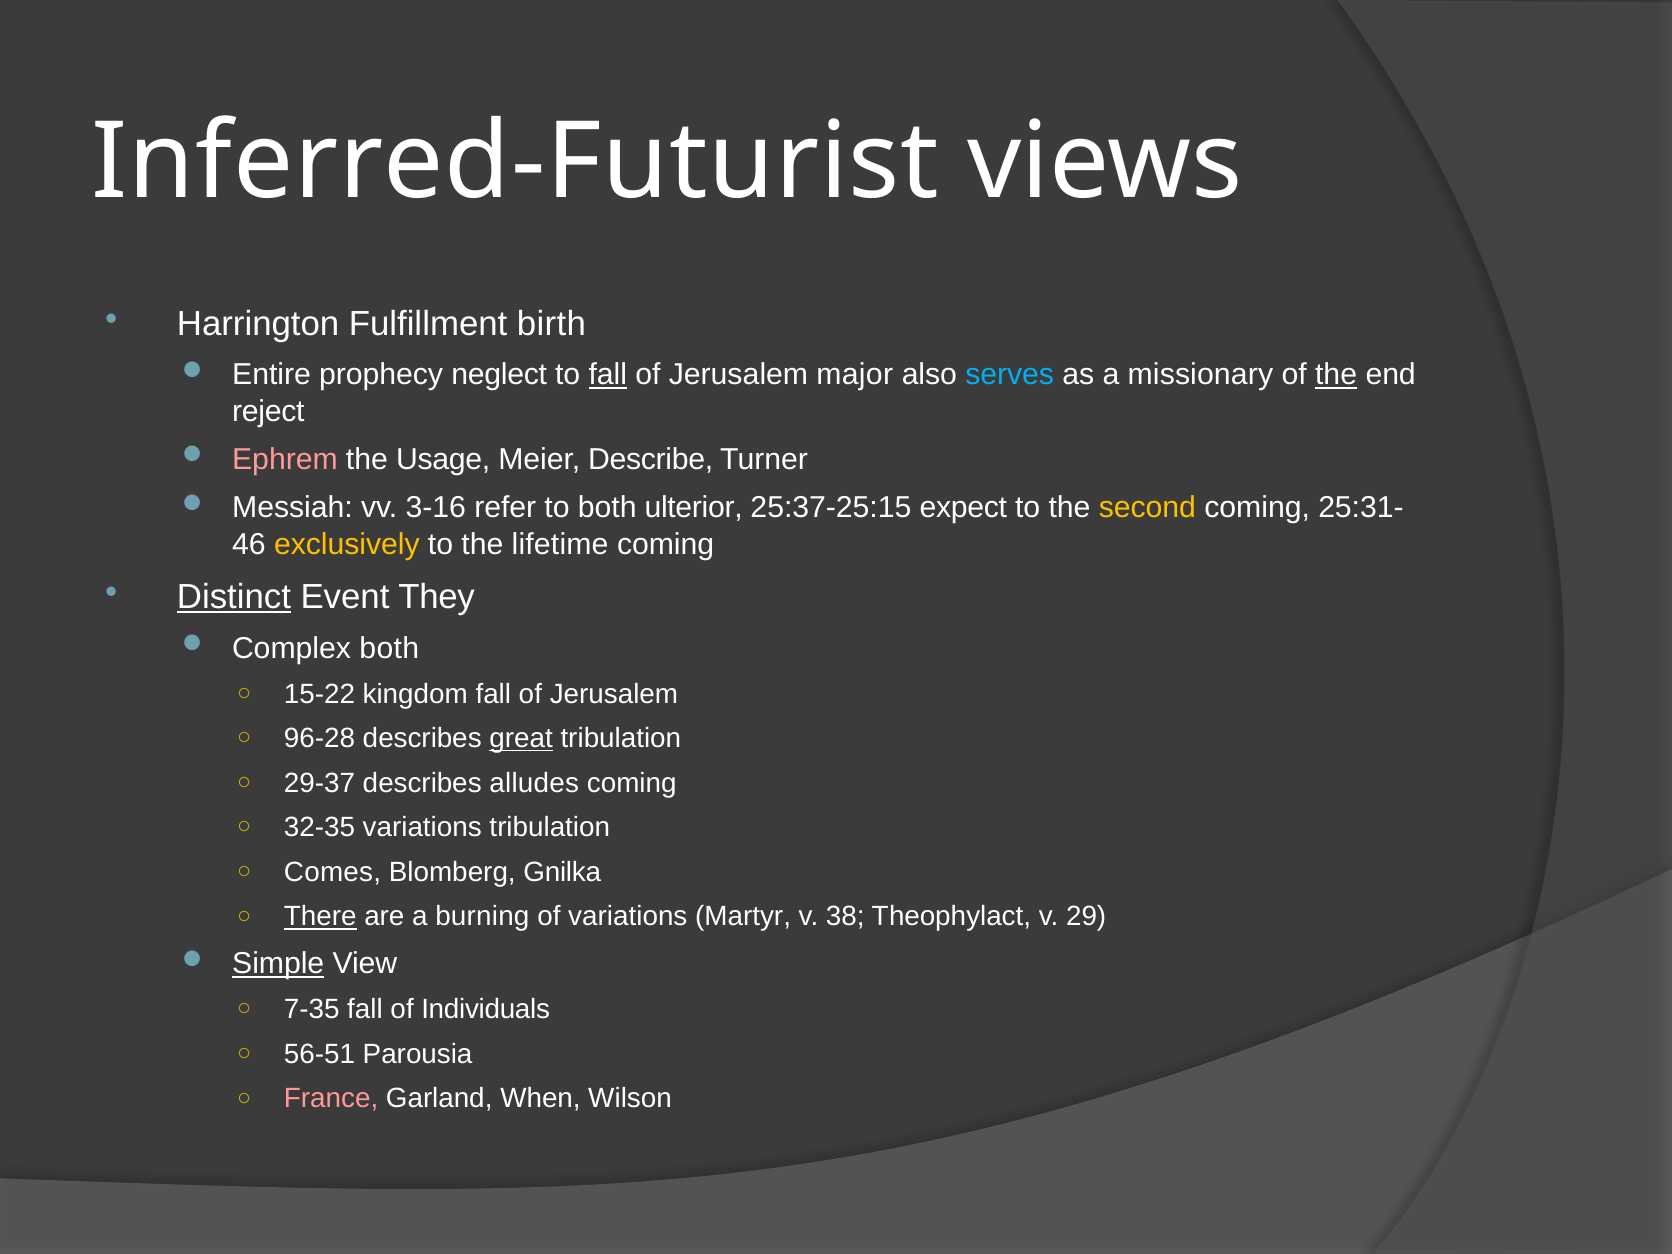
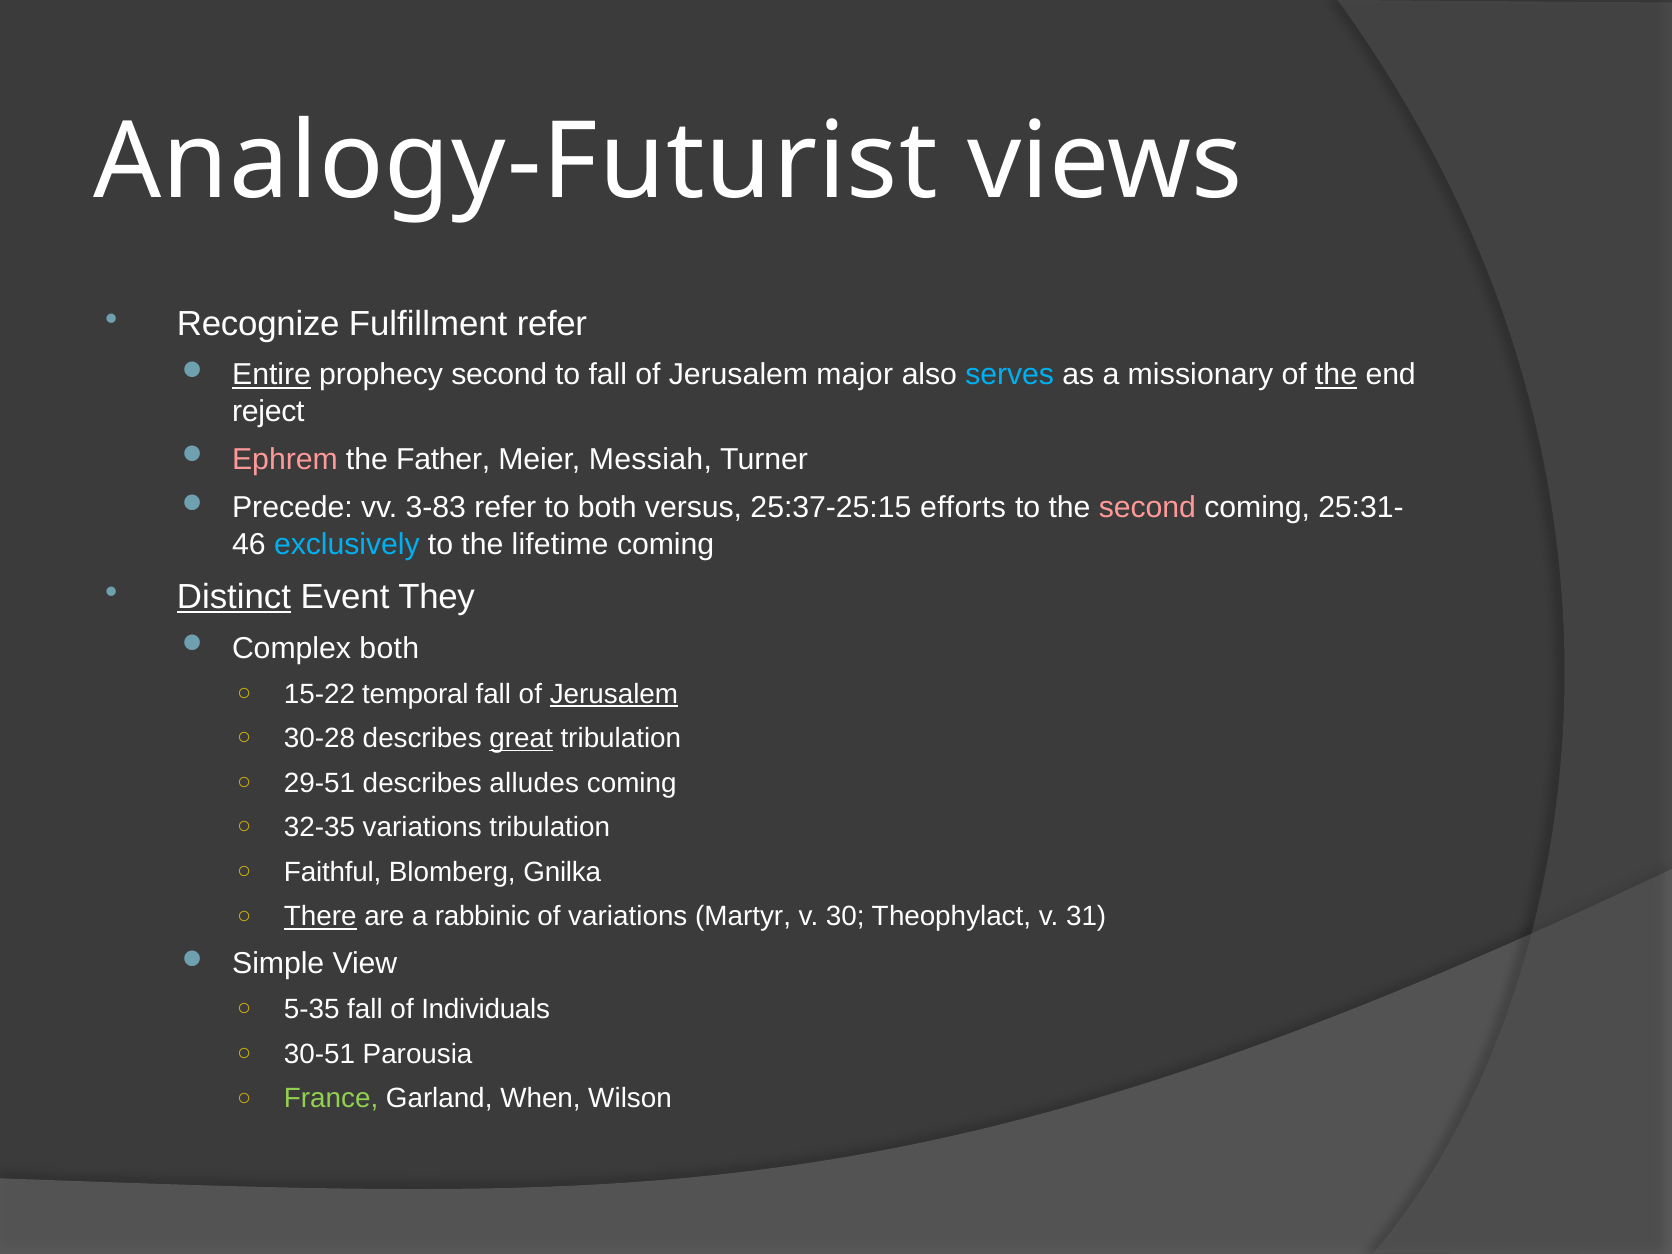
Inferred-Futurist: Inferred-Futurist -> Analogy-Futurist (515, 162)
Harrington: Harrington -> Recognize (258, 324)
Fulfillment birth: birth -> refer (552, 324)
Entire underline: none -> present (272, 375)
prophecy neglect: neglect -> second (499, 375)
fall underline: present -> none (608, 375)
Usage: Usage -> Father (443, 460)
Describe: Describe -> Messiah (650, 460)
Messiah: Messiah -> Precede (292, 508)
3-16: 3-16 -> 3-83 (436, 508)
ulterior: ulterior -> versus (694, 508)
expect: expect -> efforts (963, 508)
second colour: yellow -> pink (1147, 508)
exclusively colour: yellow -> light blue (347, 544)
kingdom: kingdom -> temporal (415, 694)
Jerusalem underline: none -> present (614, 694)
96-28: 96-28 -> 30-28 (320, 739)
29-37: 29-37 -> 29-51 (320, 783)
Comes: Comes -> Faithful (333, 872)
burning: burning -> rabbinic (483, 917)
38: 38 -> 30 (845, 917)
29: 29 -> 31 (1086, 917)
Simple underline: present -> none (278, 964)
7-35: 7-35 -> 5-35 (312, 1010)
56-51: 56-51 -> 30-51 (320, 1054)
France colour: pink -> light green (331, 1099)
